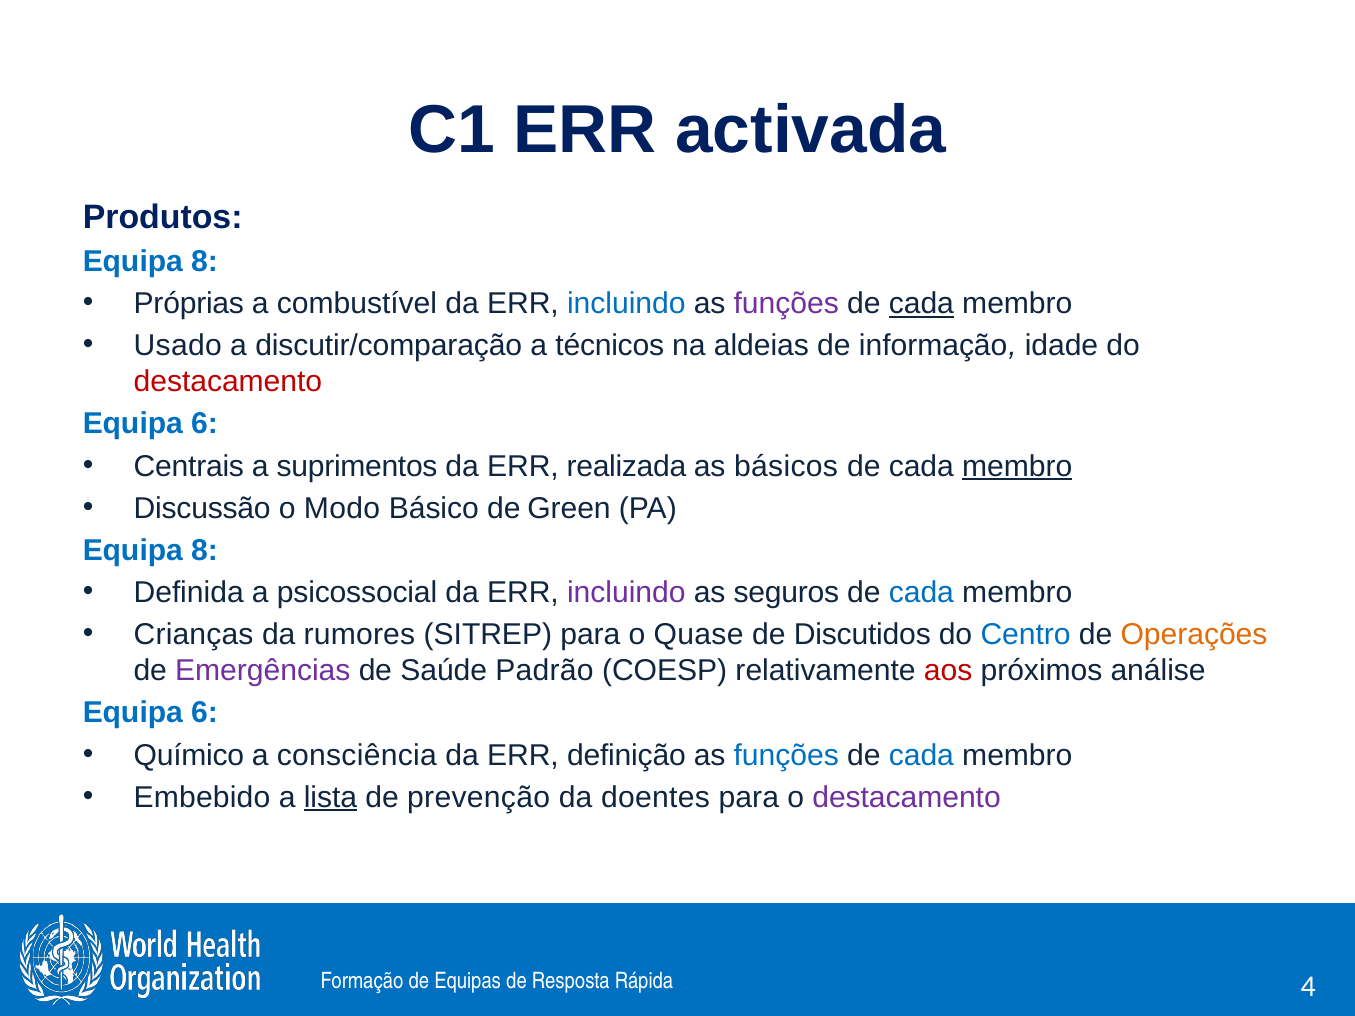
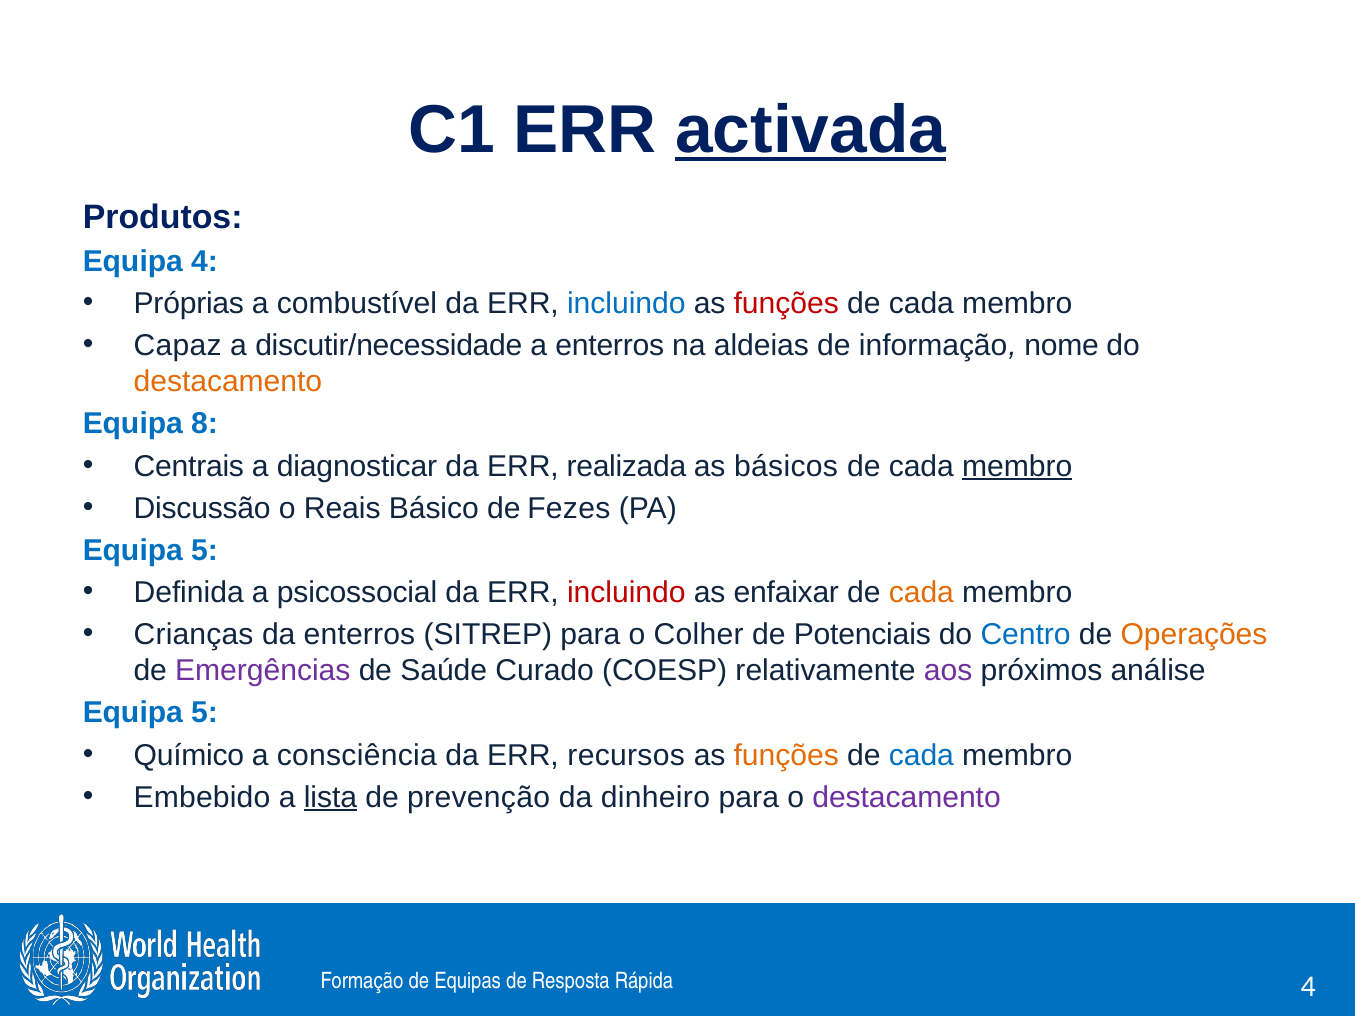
activada underline: none -> present (811, 130)
8: 8 -> 4 (204, 262)
funções colour: purple -> red (786, 304)
cada underline: present -> none (921, 304)
Usado: Usado -> Capaz (178, 346)
discutir/comparação: discutir/comparação -> discutir/necessidade (389, 346)
a técnicos: técnicos -> enterros (610, 346)
idade: idade -> nome (1062, 346)
destacamento colour: red -> orange (228, 382)
6: 6 -> 8 (204, 424)
suprimentos: suprimentos -> diagnosticar (357, 466)
Modo: Modo -> Reais (342, 508)
Green: Green -> Fezes (569, 508)
8: 8 -> 5 (204, 551)
incluindo colour: purple -> red (626, 593)
seguros: seguros -> enfaixar (786, 593)
cada colour: blue -> orange (921, 593)
da rumores: rumores -> enterros (359, 635)
Quase: Quase -> Colher (699, 635)
Discutidos: Discutidos -> Potenciais (862, 635)
Padrão: Padrão -> Curado (545, 671)
aos colour: red -> purple (948, 671)
6: 6 -> 5 (204, 713)
definição: definição -> recursos (626, 755)
funções colour: blue -> orange (786, 755)
doentes: doentes -> dinheiro (655, 797)
